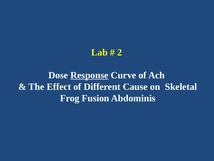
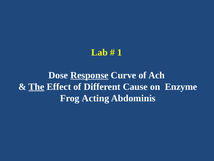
2: 2 -> 1 (120, 52)
The underline: none -> present (36, 86)
Skeletal: Skeletal -> Enzyme (181, 86)
Fusion: Fusion -> Acting (95, 98)
